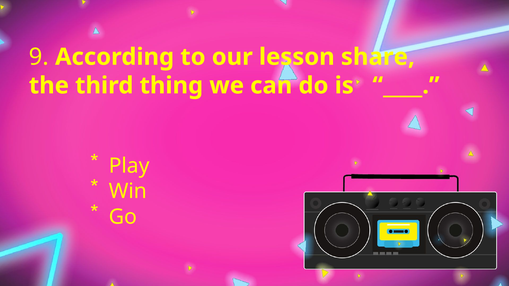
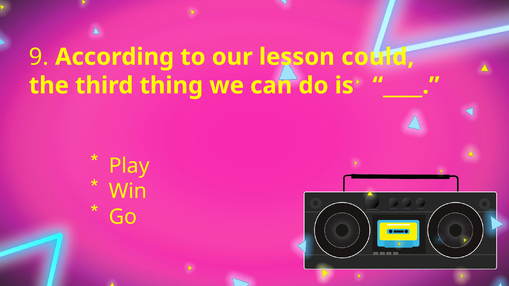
share: share -> could (378, 57)
